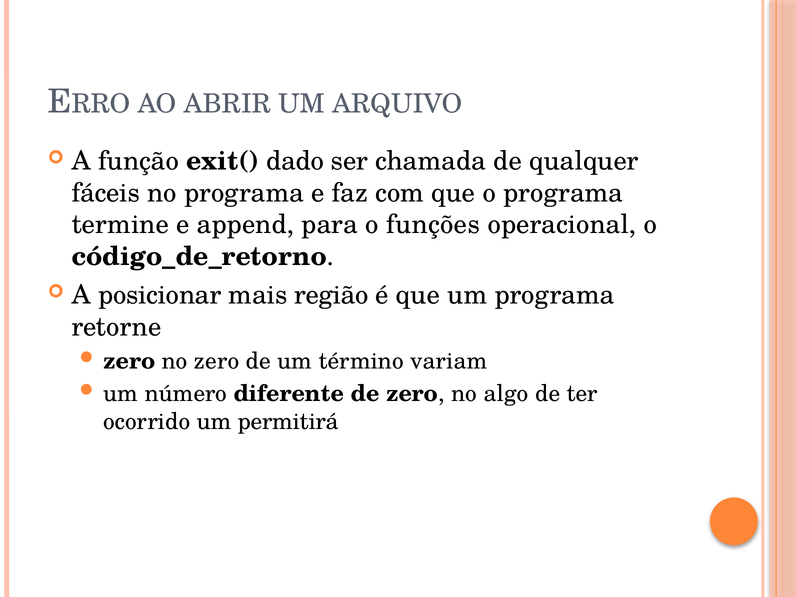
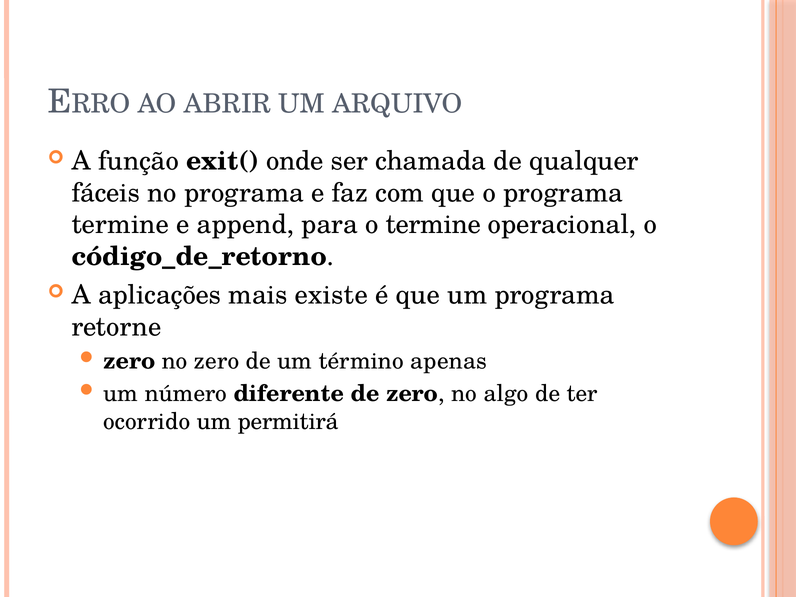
dado: dado -> onde (295, 161)
o funções: funções -> termine (433, 225)
posicionar: posicionar -> aplicações (160, 295)
região: região -> existe (331, 295)
variam: variam -> apenas (449, 361)
